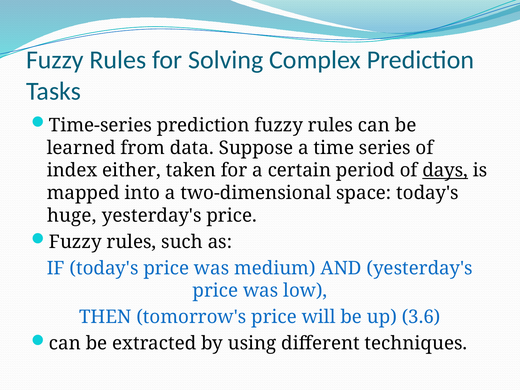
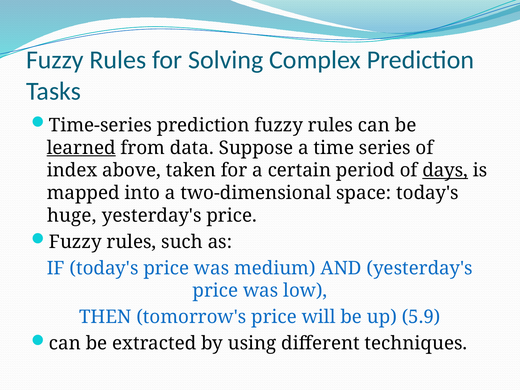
learned underline: none -> present (81, 148)
either: either -> above (132, 170)
3.6: 3.6 -> 5.9 (421, 317)
